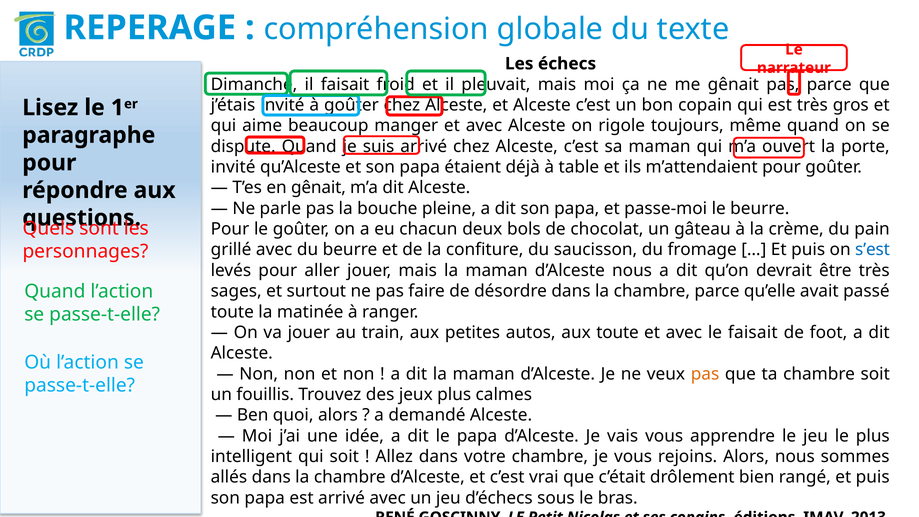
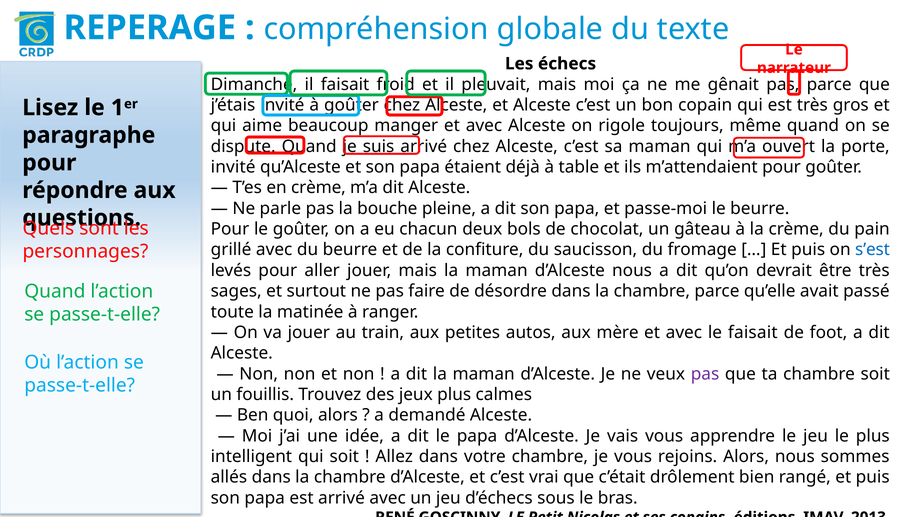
en gênait: gênait -> crème (318, 188)
aux toute: toute -> mère (618, 332)
pas colour: orange -> purple (705, 374)
